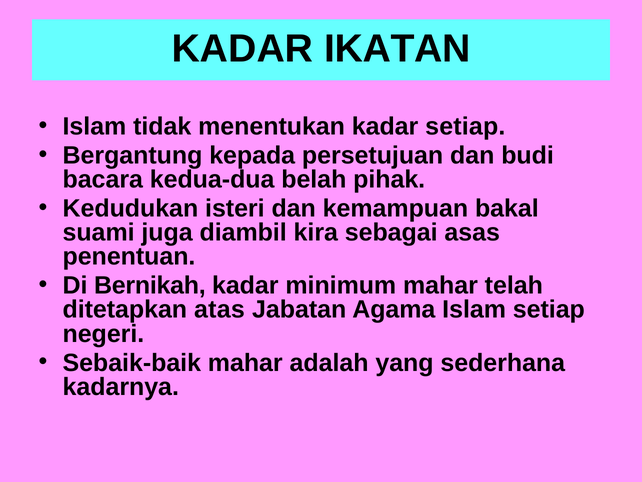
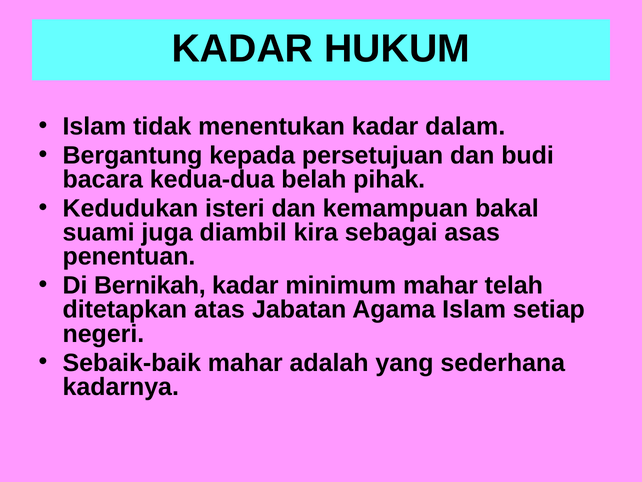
IKATAN: IKATAN -> HUKUM (397, 49)
kadar setiap: setiap -> dalam (465, 127)
